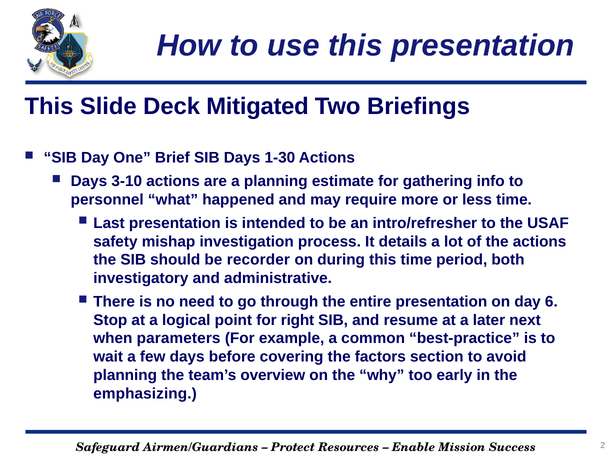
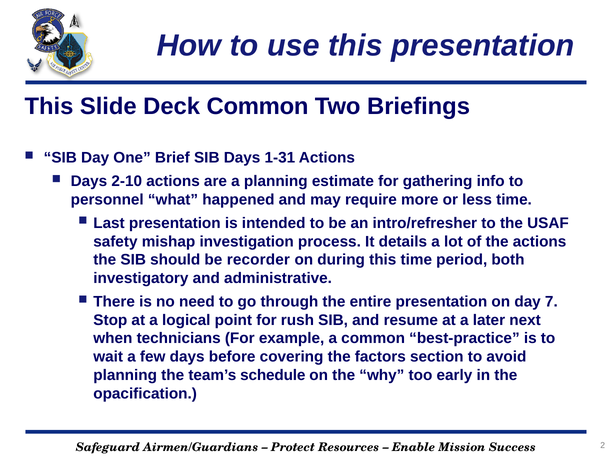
Deck Mitigated: Mitigated -> Common (258, 106)
1-30: 1-30 -> 1-31 (280, 158)
3-10: 3-10 -> 2-10 (127, 181)
6: 6 -> 7 (551, 302)
right: right -> rush (297, 320)
parameters: parameters -> technicians (179, 338)
overview: overview -> schedule (273, 375)
emphasizing: emphasizing -> opacification (145, 393)
